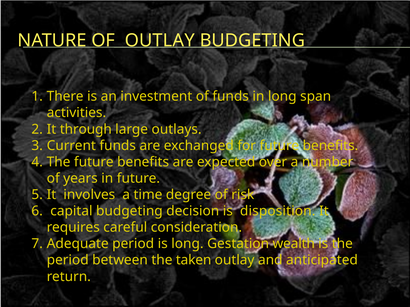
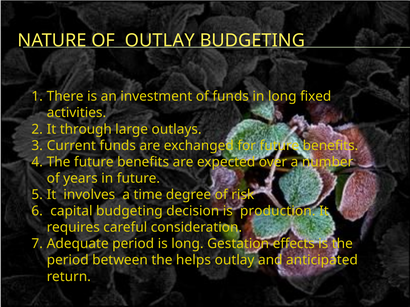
span: span -> fixed (316, 97)
disposition: disposition -> production (278, 211)
wealth: wealth -> effects (294, 244)
taken: taken -> helps (193, 261)
